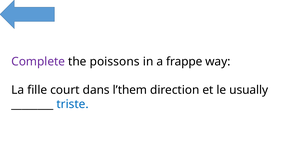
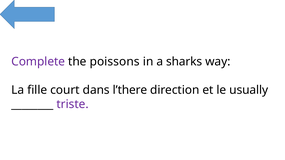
frappe: frappe -> sharks (184, 62)
l’them: l’them -> l’there (130, 90)
triste colour: blue -> purple (73, 104)
